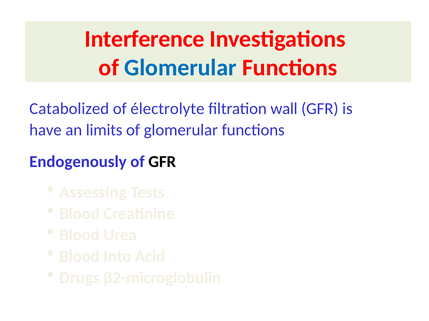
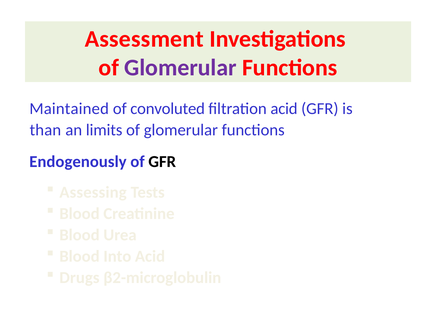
Interference: Interference -> Assessment (144, 39)
Glomerular colour: blue -> purple (180, 68)
Catabolized: Catabolized -> Maintained (69, 109)
électrolyte: électrolyte -> convoluted (168, 109)
filtration wall: wall -> acid (284, 109)
have: have -> than (45, 130)
